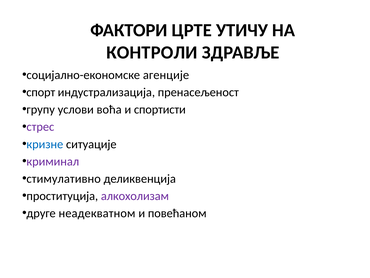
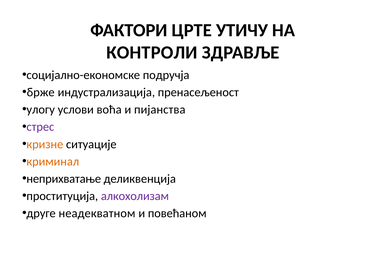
агенције: агенције -> подручја (166, 75)
спорт: спорт -> брже (41, 92)
групу: групу -> улогу (41, 109)
спортисти: спортисти -> пијанства (160, 109)
кризне colour: blue -> orange (45, 144)
криминал colour: purple -> orange (53, 161)
стимулативно: стимулативно -> неприхватање (64, 178)
